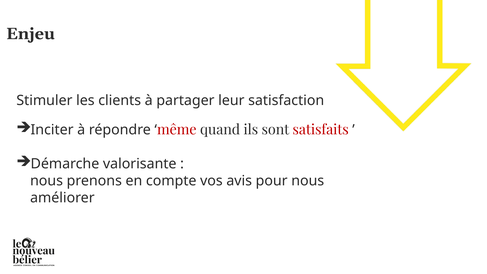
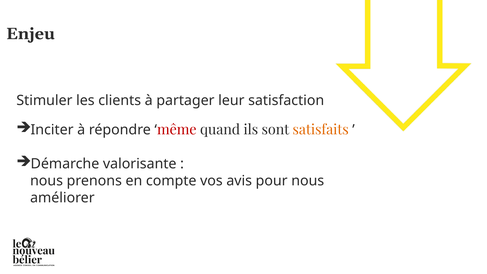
satisfaits colour: red -> orange (321, 130)
